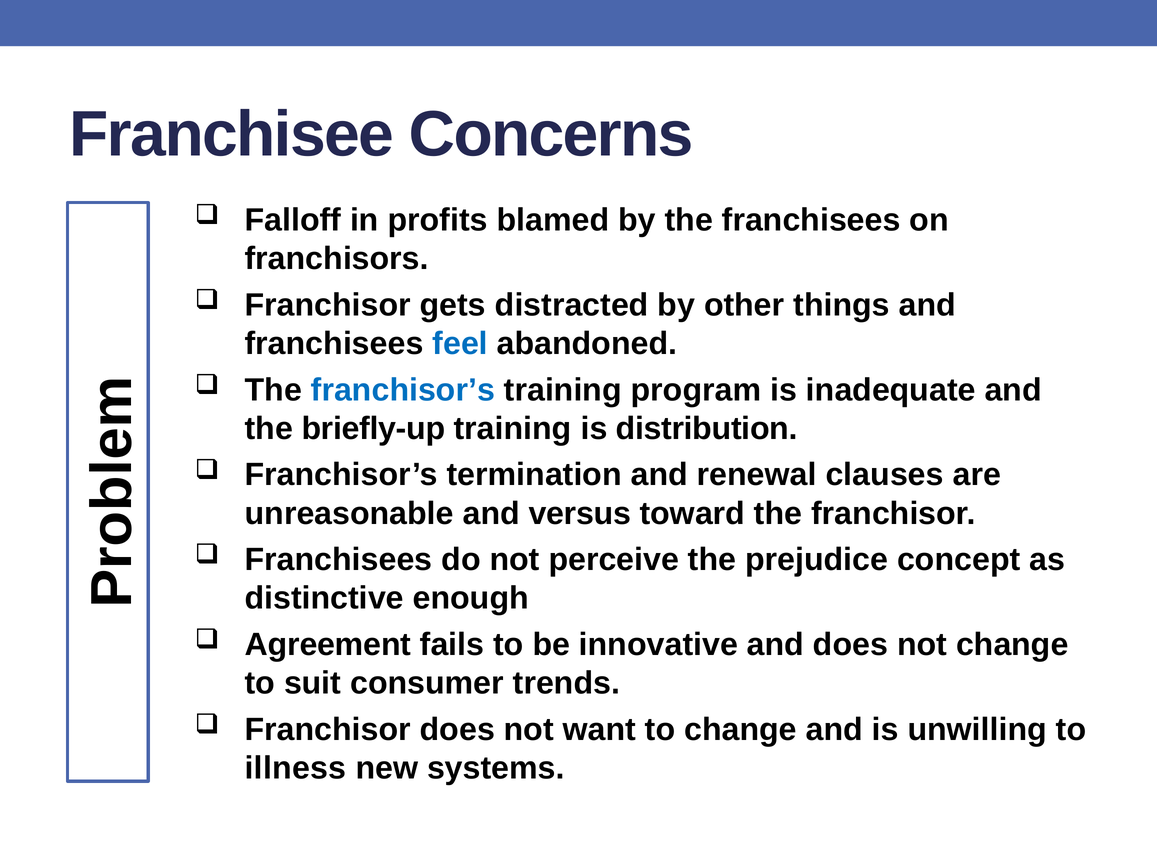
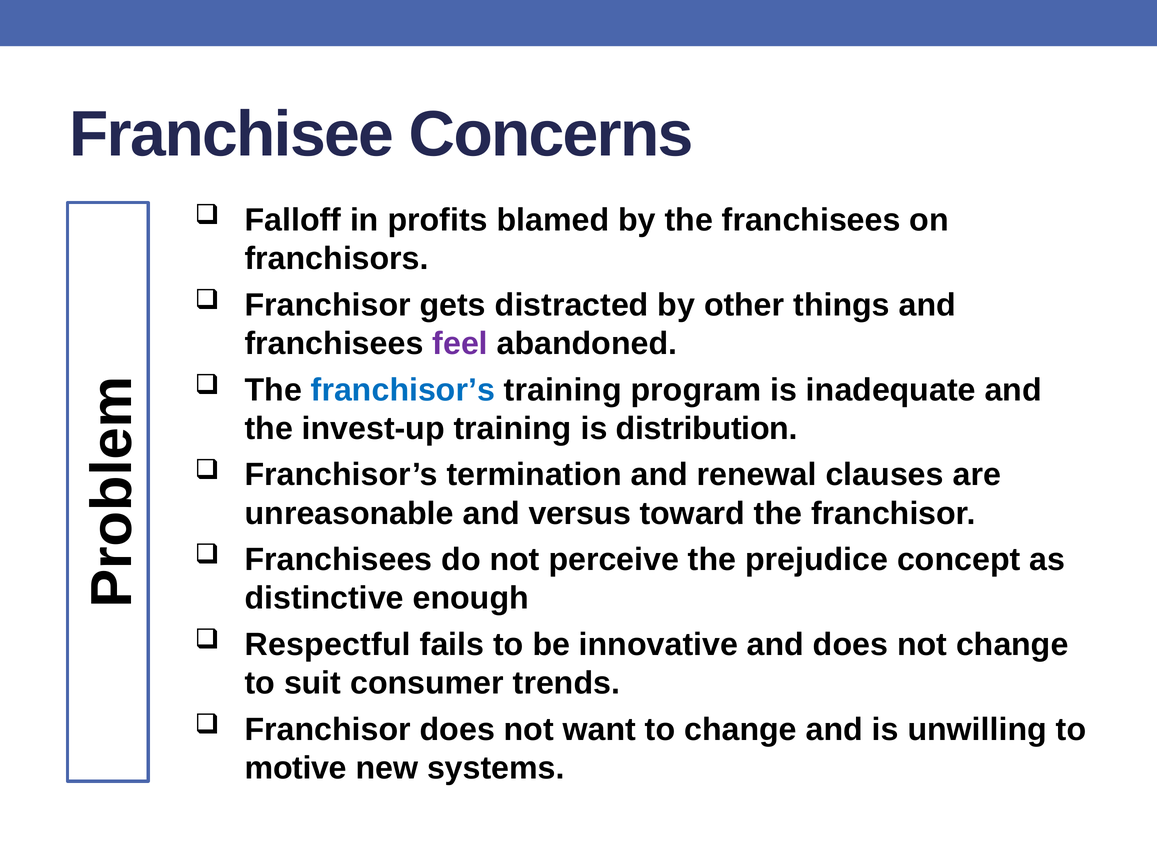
feel colour: blue -> purple (460, 344)
briefly-up: briefly-up -> invest-up (373, 428)
Agreement: Agreement -> Respectful (328, 644)
illness: illness -> motive (296, 768)
